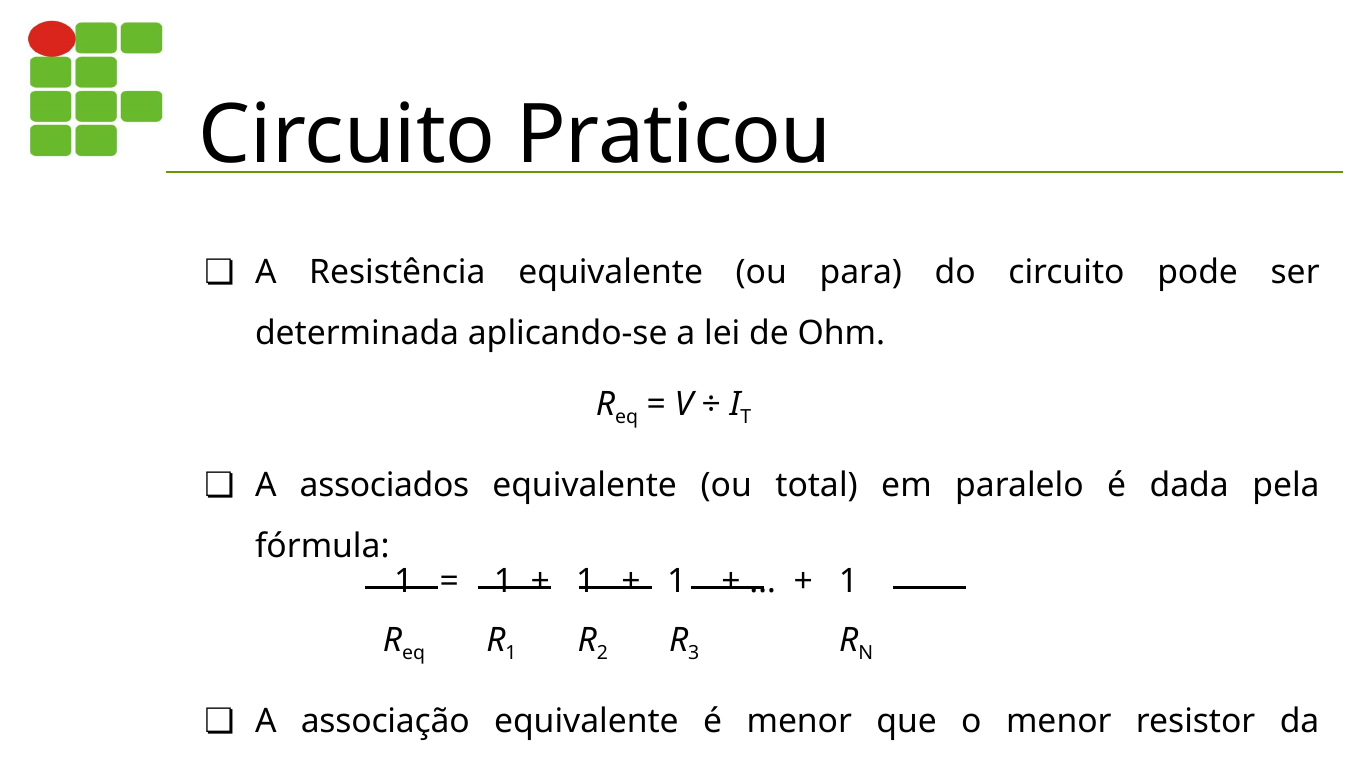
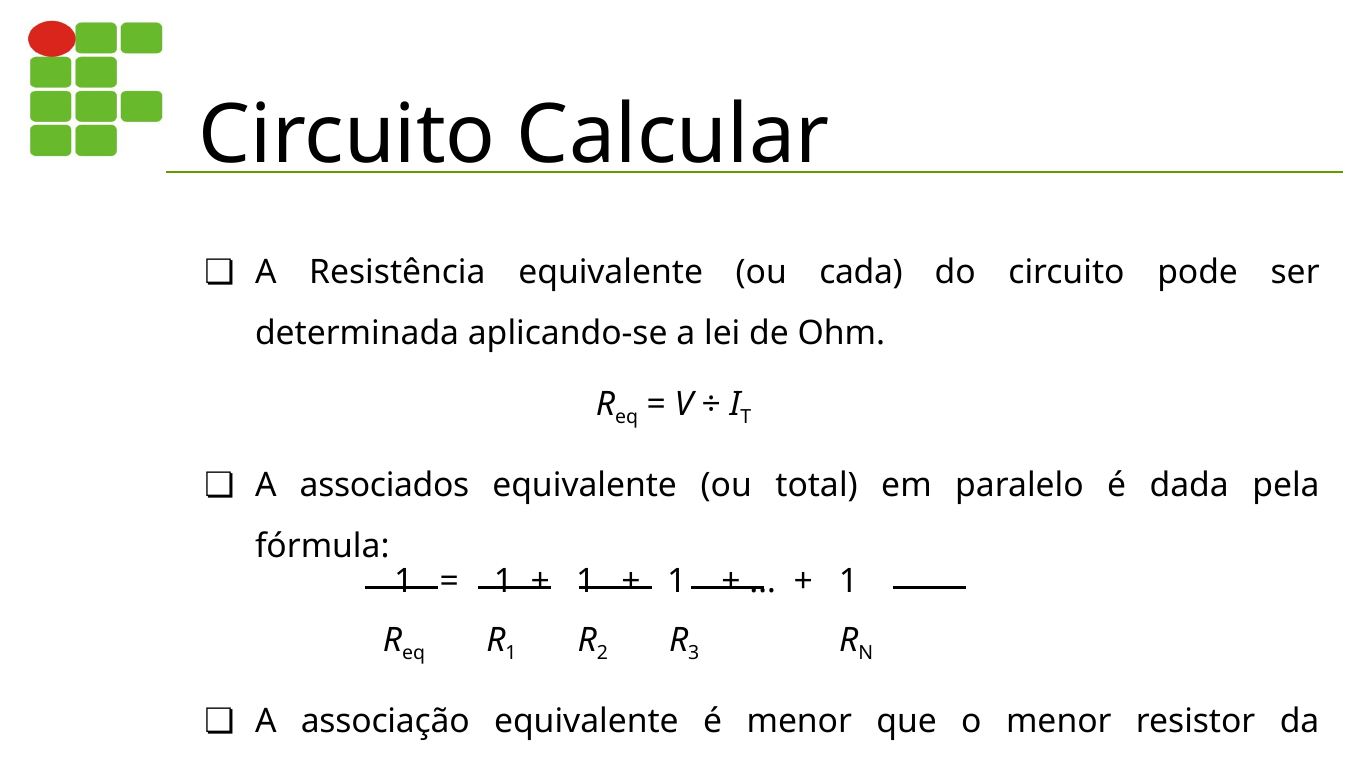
Praticou: Praticou -> Calcular (673, 135)
para: para -> cada (861, 272)
